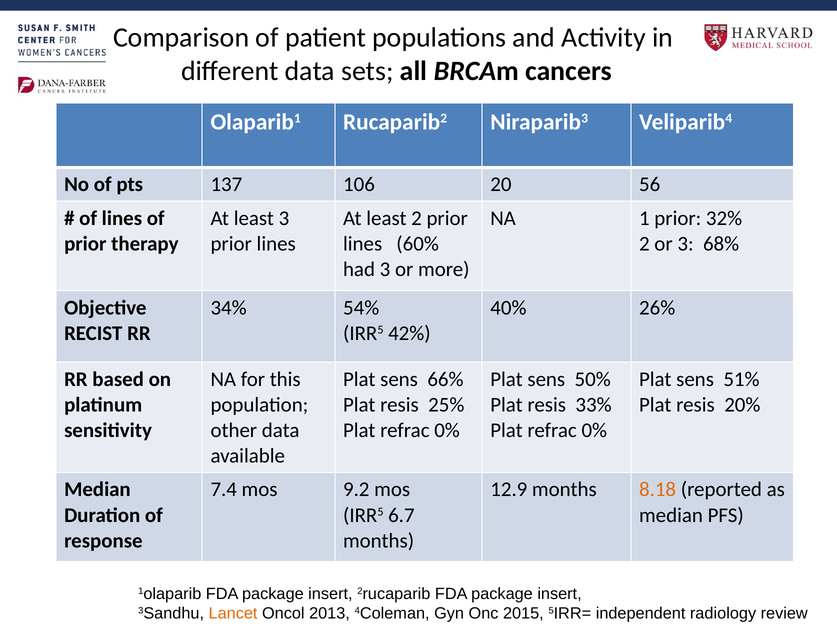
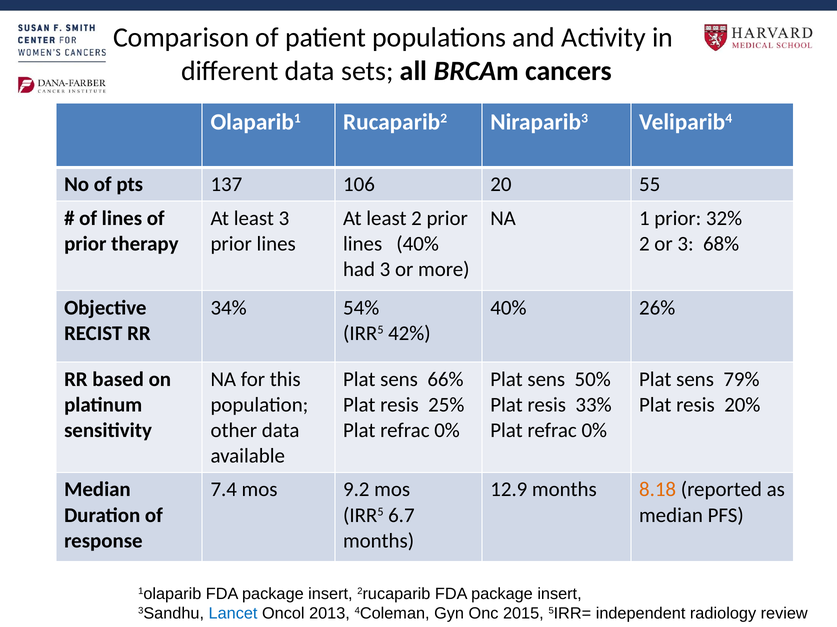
56: 56 -> 55 (650, 185)
lines 60%: 60% -> 40% (418, 244)
51%: 51% -> 79% (741, 380)
Lancet colour: orange -> blue (233, 614)
